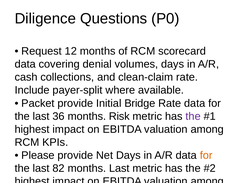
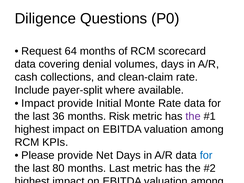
12: 12 -> 64 (71, 51)
Packet: Packet -> Impact (38, 103)
Bridge: Bridge -> Monte (140, 103)
for colour: orange -> blue (206, 155)
82: 82 -> 80 (59, 168)
